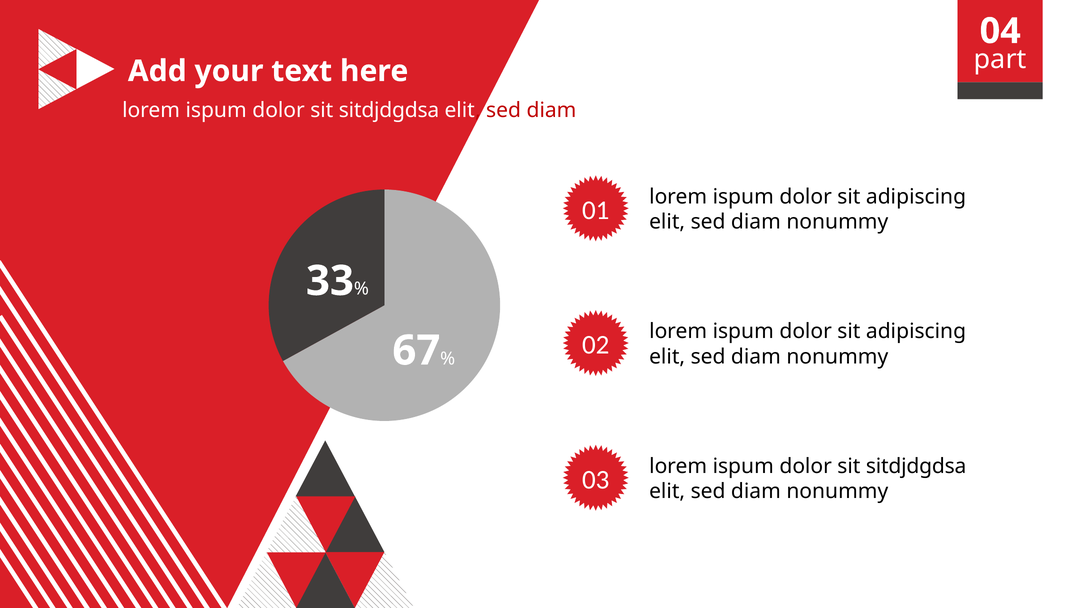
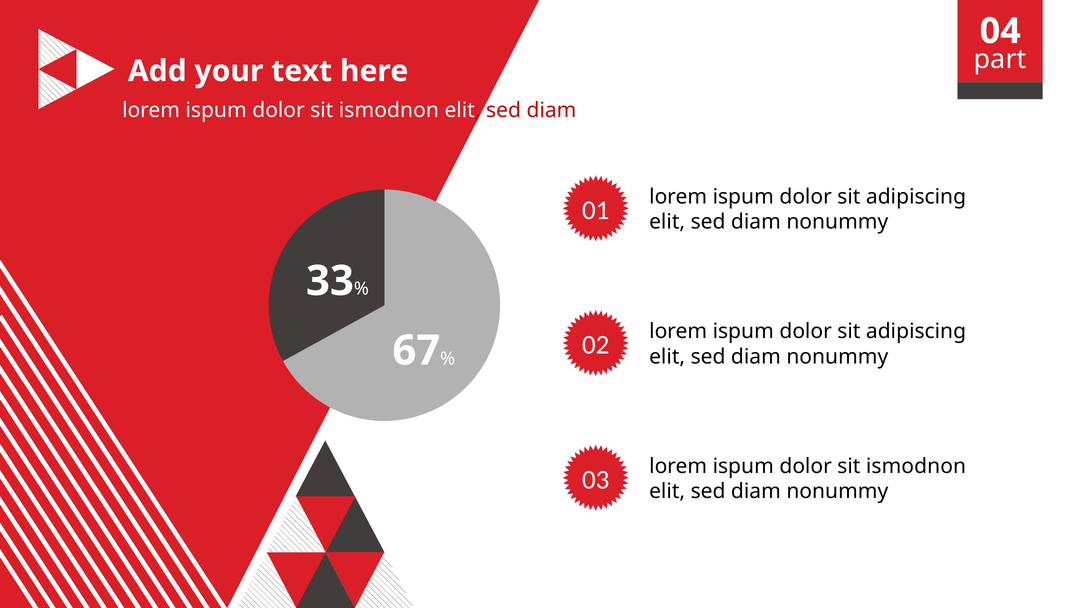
sitdjdgdsa: sitdjdgdsa -> ismodnon (389, 111)
sitdjdgdsa: sitdjdgdsa -> ismodnon (916, 466)
